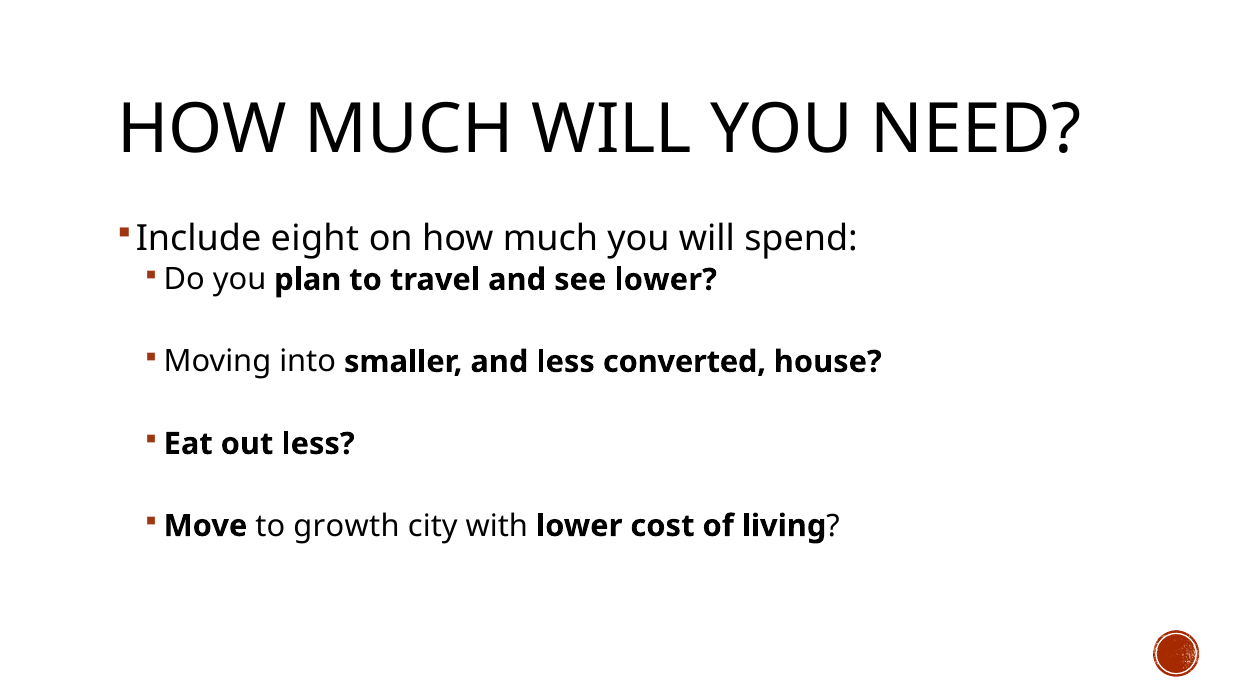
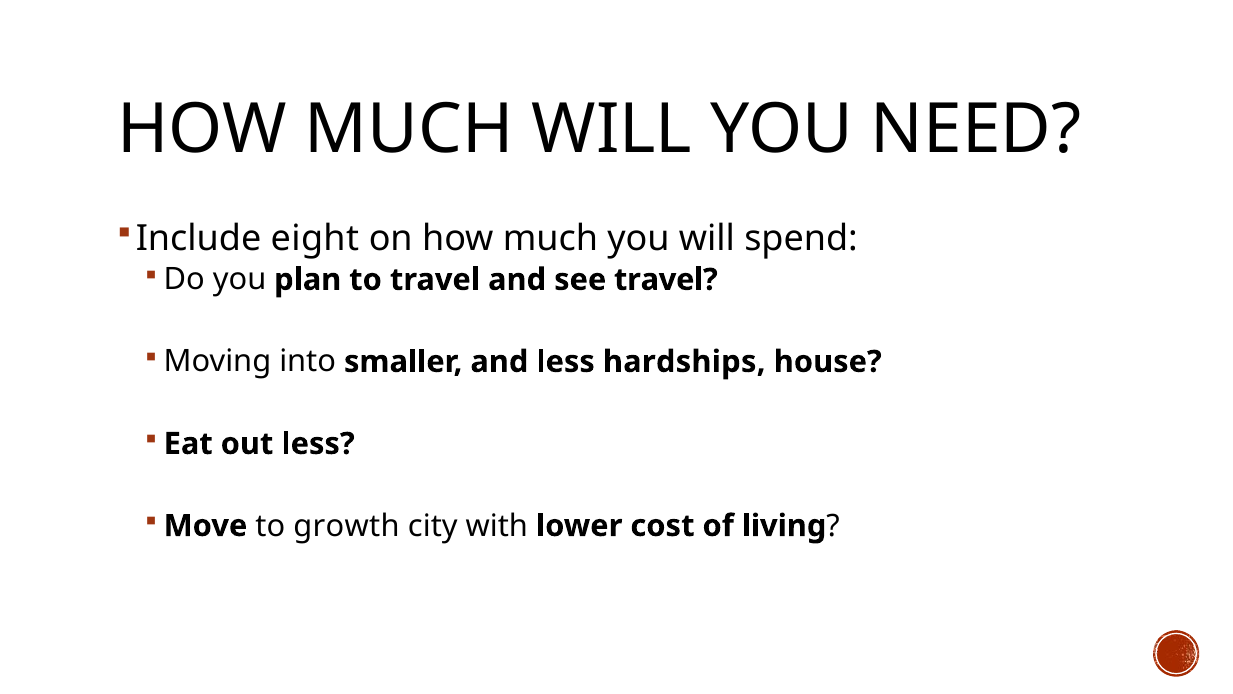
see lower: lower -> travel (666, 280)
converted: converted -> hardships (684, 362)
